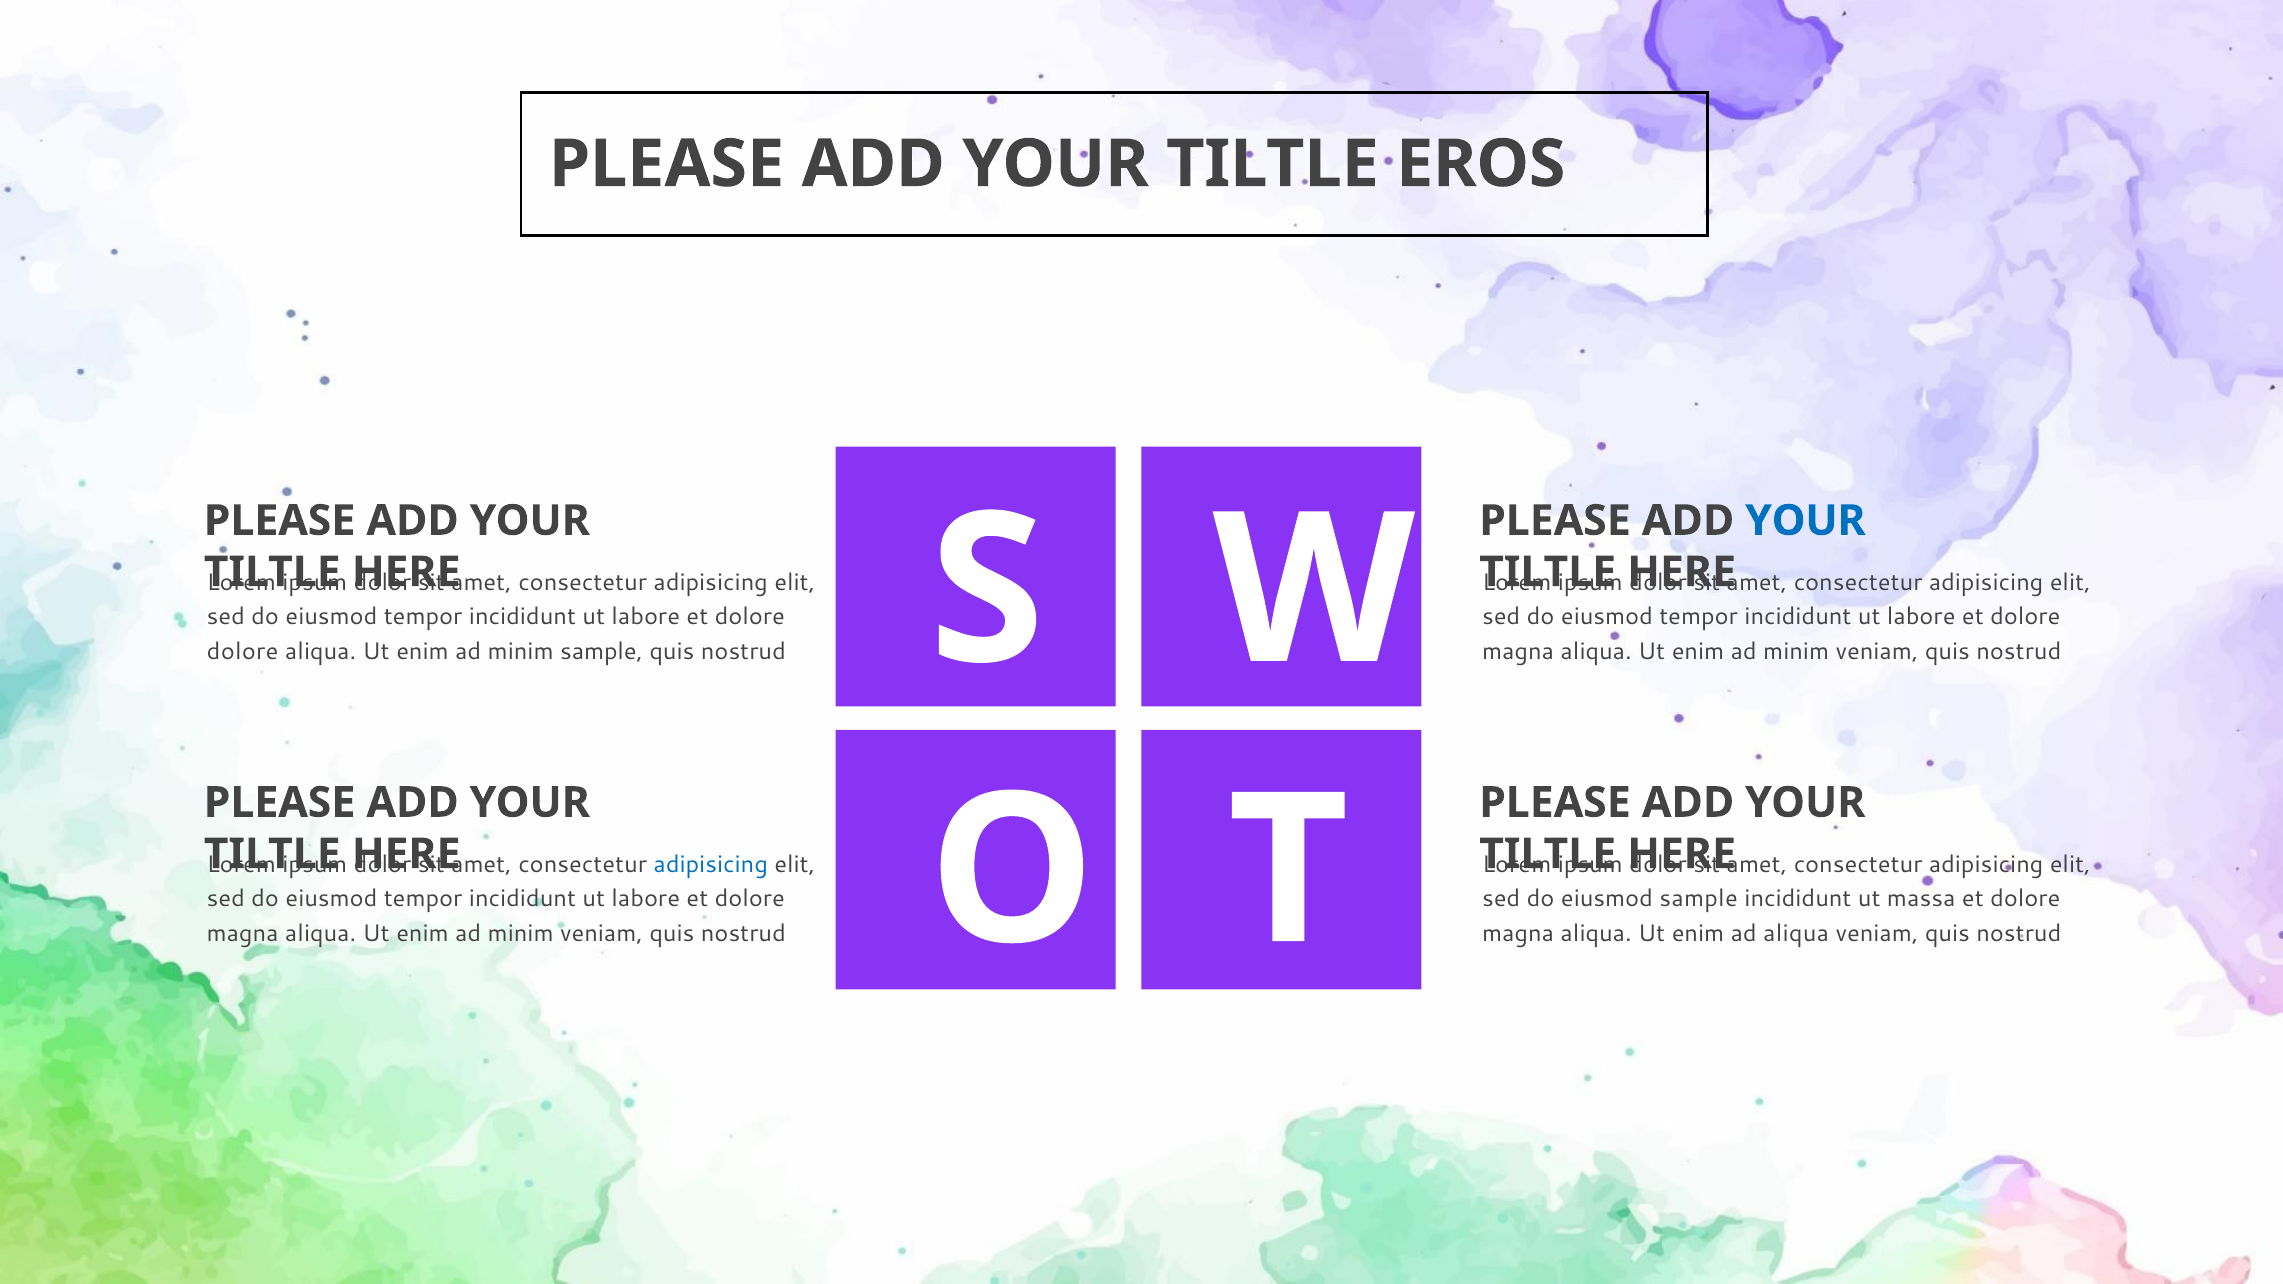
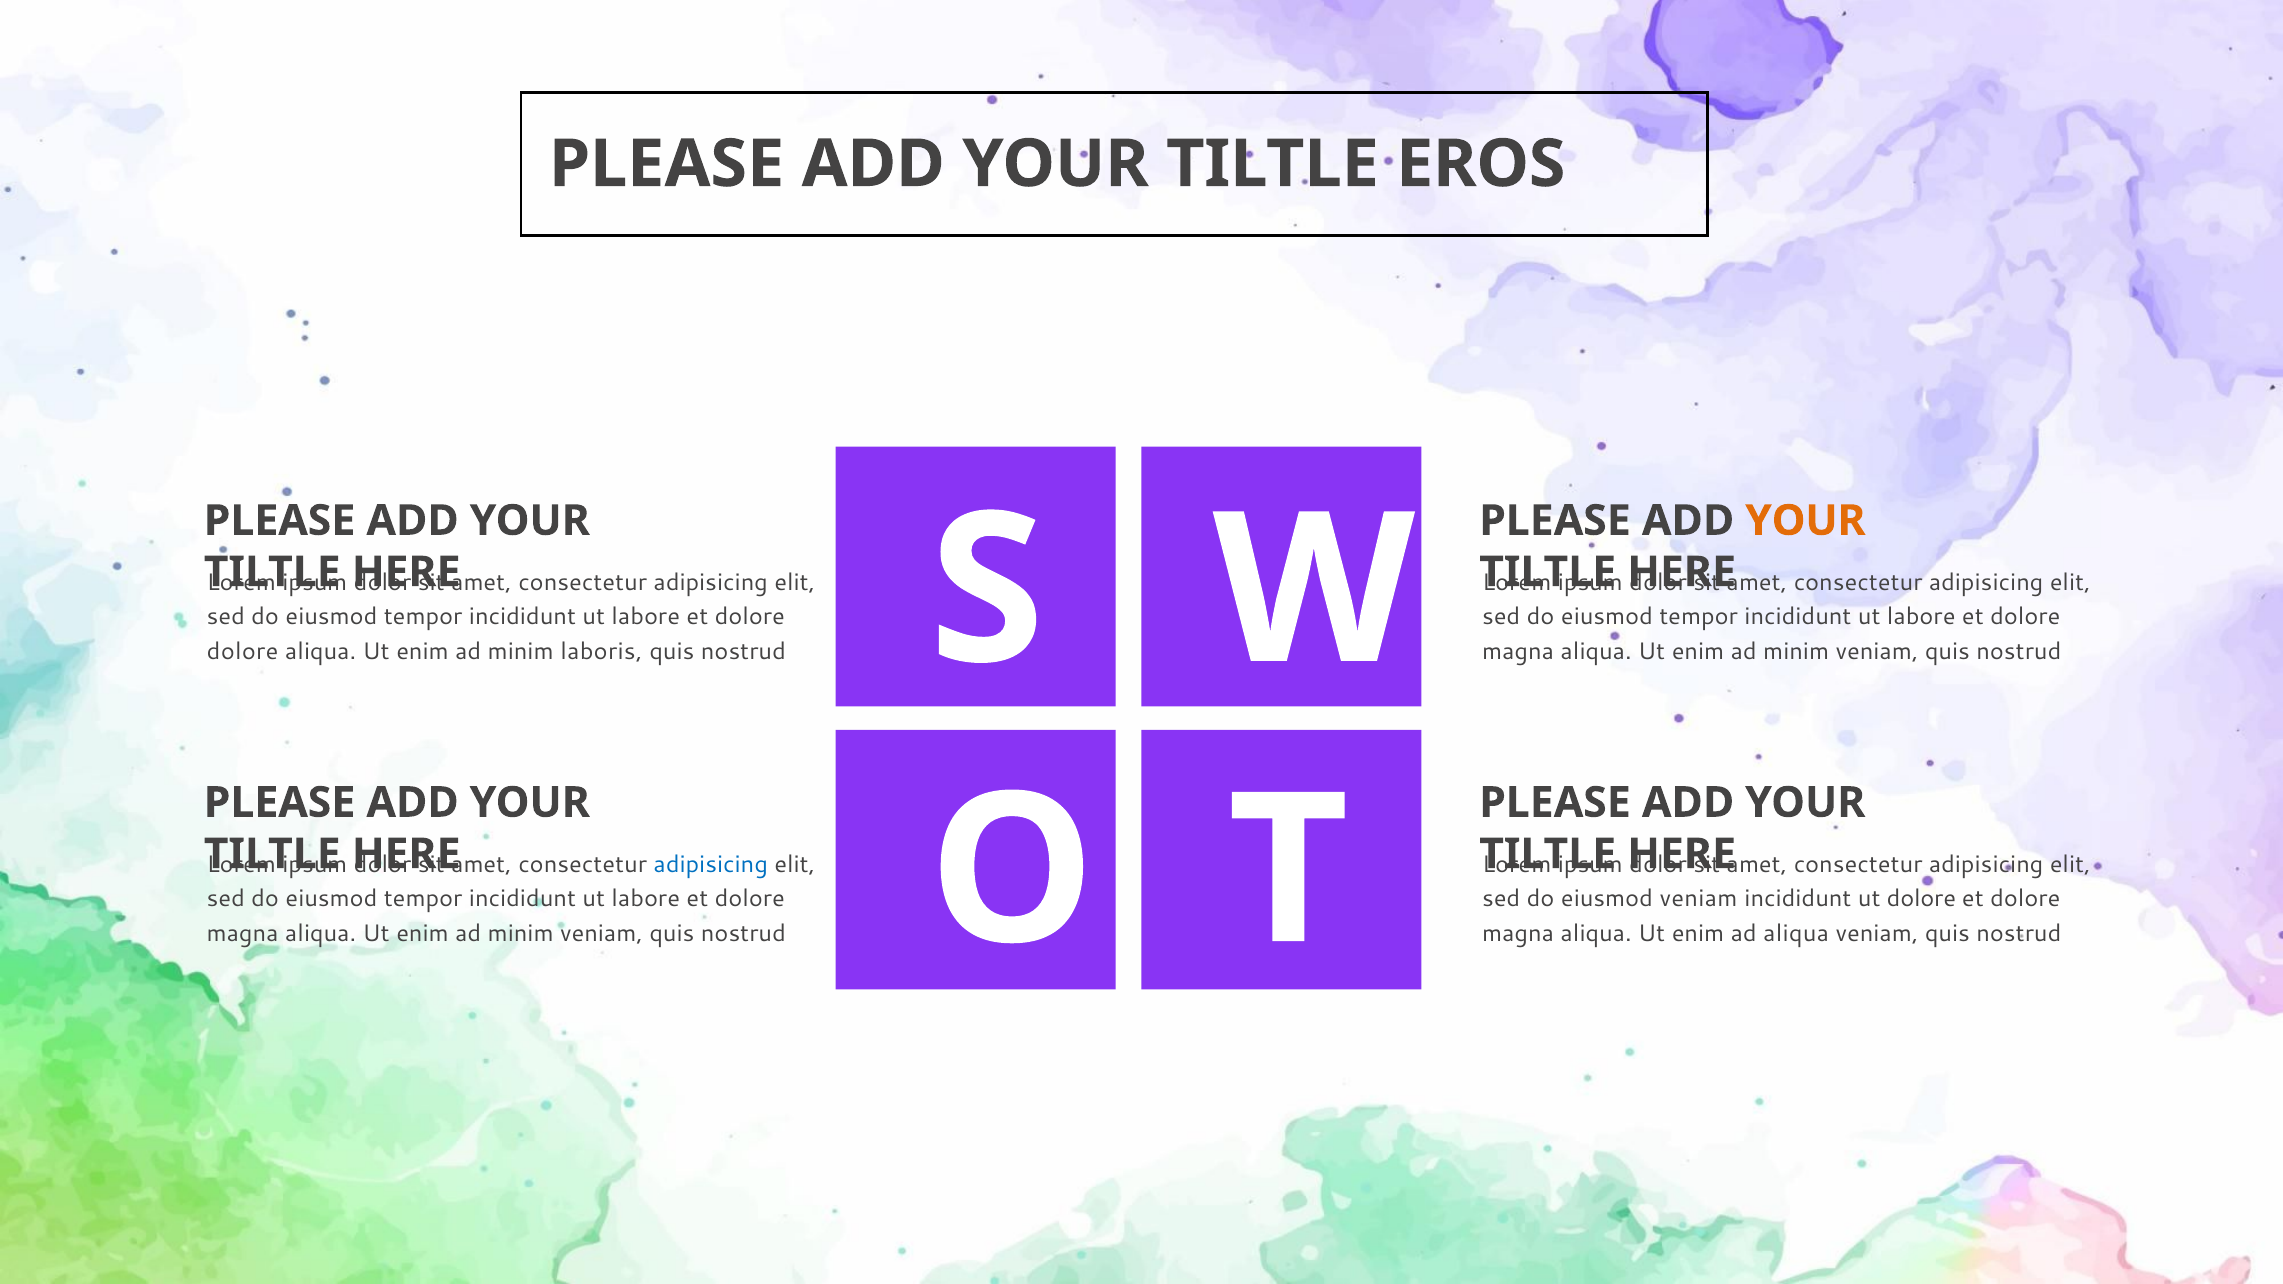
YOUR colour: blue -> orange (1805, 521)
minim sample: sample -> laboris (601, 651)
eiusmod sample: sample -> veniam (1699, 899)
ut massa: massa -> dolore (1921, 899)
